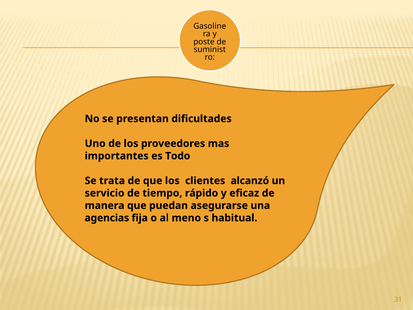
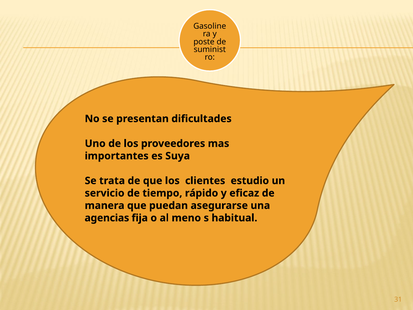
Todo: Todo -> Suya (178, 156)
alcanzó: alcanzó -> estudio (250, 181)
